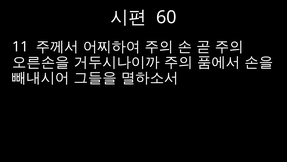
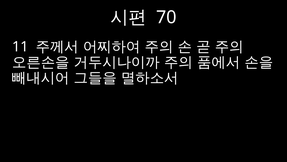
60: 60 -> 70 (166, 17)
